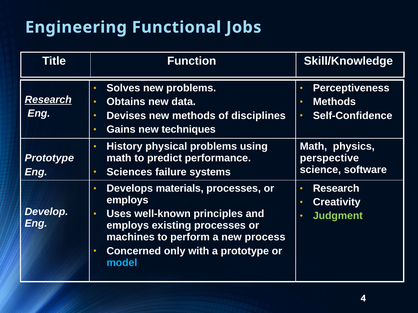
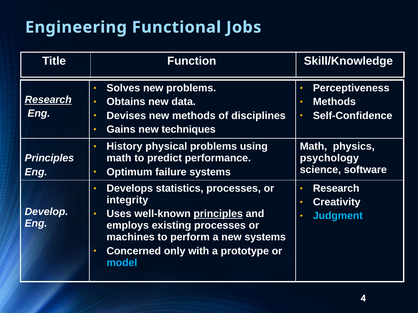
Prototype: Prototype -> Principles (49, 158)
perspective: perspective -> psychology (329, 158)
Sciences: Sciences -> Optimum (129, 172)
materials: materials -> statistics (180, 189)
employs: employs -> integrity (127, 200)
principles underline: none -> present (218, 214)
Judgment colour: light green -> light blue (338, 216)
new process: process -> systems (265, 238)
